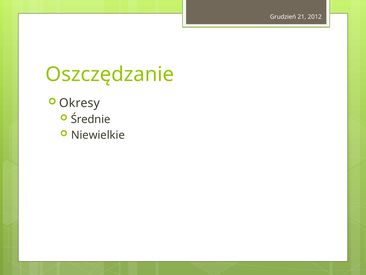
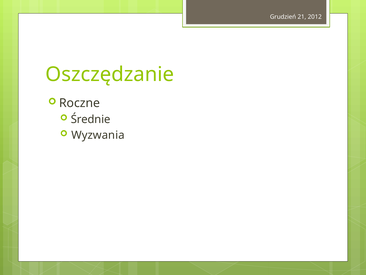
Okresy: Okresy -> Roczne (80, 103)
Niewielkie: Niewielkie -> Wyzwania (98, 135)
